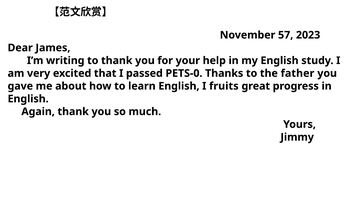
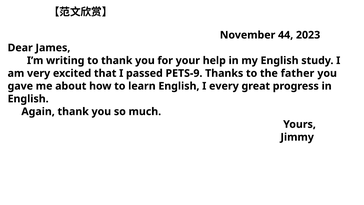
57: 57 -> 44 (286, 35)
PETS-0: PETS-0 -> PETS-9 (184, 73)
fruits: fruits -> every (224, 86)
